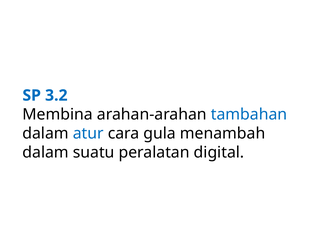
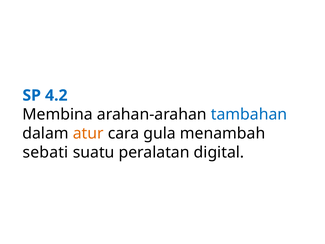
3.2: 3.2 -> 4.2 (56, 95)
atur colour: blue -> orange (88, 133)
dalam: dalam -> sebati (46, 152)
